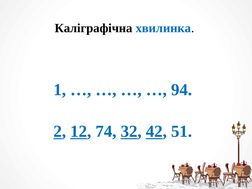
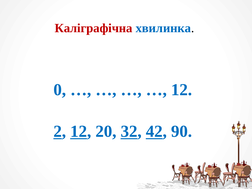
Каліграфічна colour: black -> red (94, 28)
1: 1 -> 0 (60, 90)
94: 94 -> 12 (182, 90)
74: 74 -> 20 (106, 131)
51: 51 -> 90 (182, 131)
